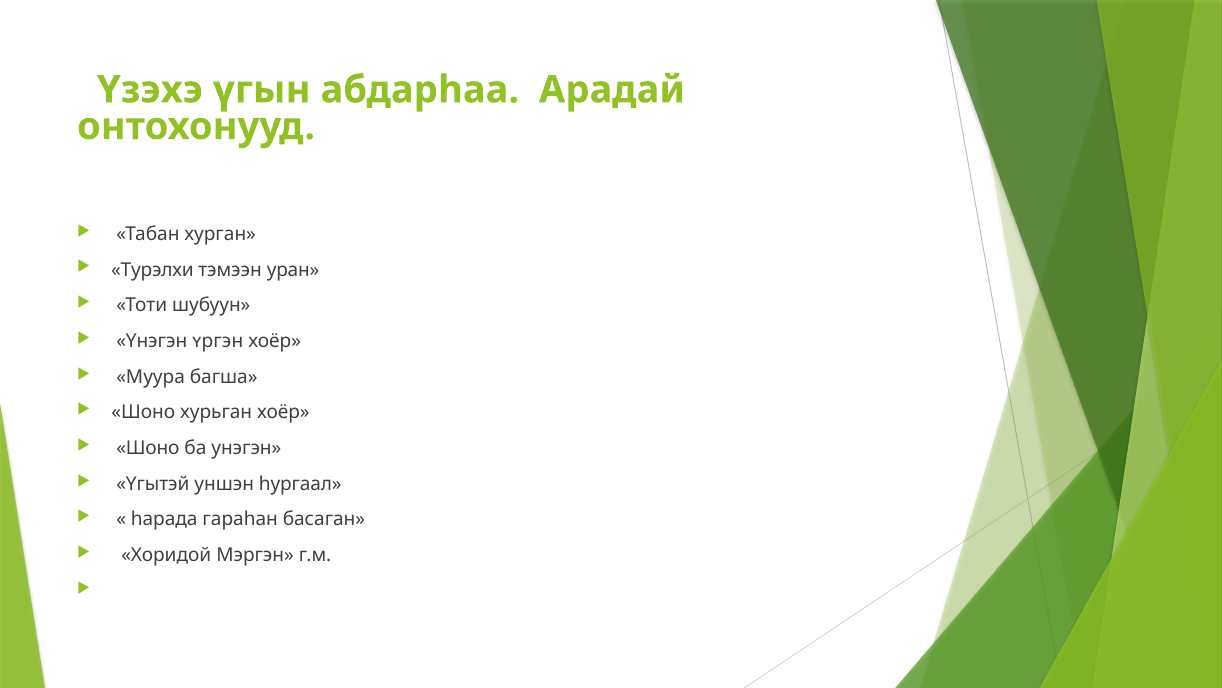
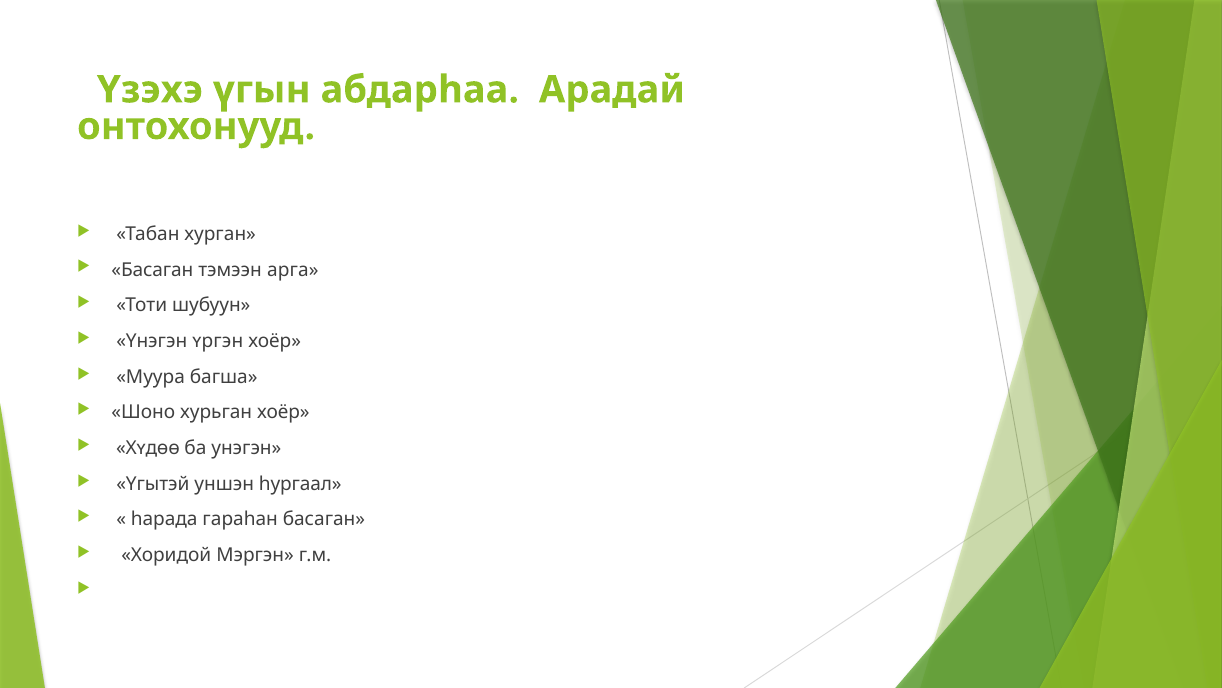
Турэлхи: Турэлхи -> Басаган (152, 270)
уран: уран -> арга (293, 270)
Шоно: Шоно -> Хʏдөө (148, 448)
